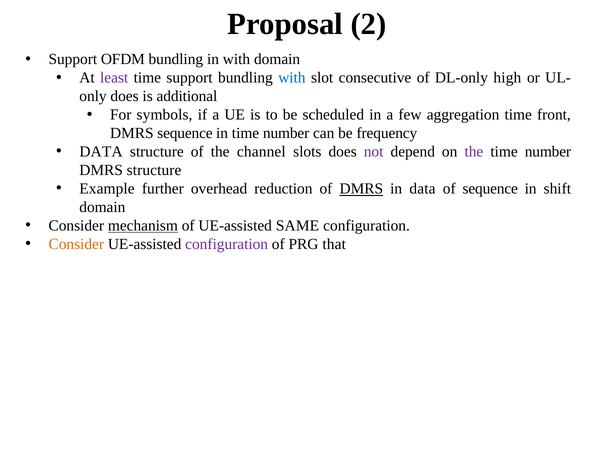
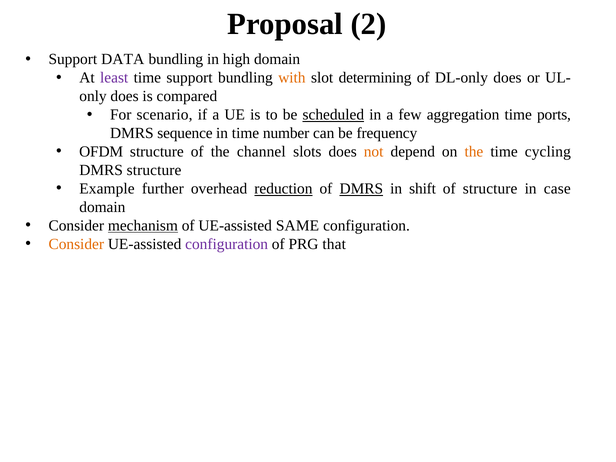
OFDM: OFDM -> DATA (123, 59)
in with: with -> high (237, 59)
with colour: blue -> orange (292, 78)
consecutive: consecutive -> determining (375, 78)
DL-only high: high -> does (507, 78)
additional: additional -> compared (187, 96)
symbols: symbols -> scenario (165, 115)
scheduled underline: none -> present (333, 115)
front: front -> ports (554, 115)
DATA: DATA -> OFDM (101, 152)
not colour: purple -> orange (374, 152)
the colour: purple -> orange (474, 152)
number: number -> cycling (548, 152)
reduction underline: none -> present (283, 189)
in data: data -> shift (423, 189)
of sequence: sequence -> structure (490, 189)
shift: shift -> case (557, 189)
